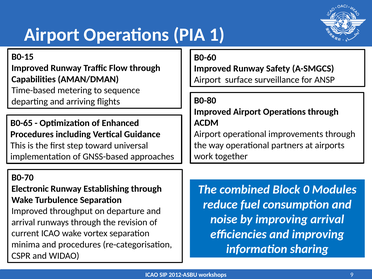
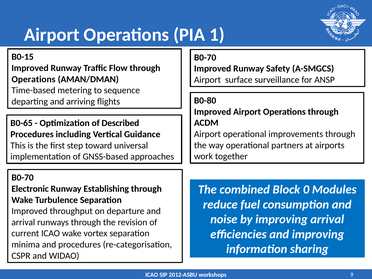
B0-60: B0-60 -> B0-70 (205, 57)
Capabilities: Capabilities -> Operations (34, 79)
Enhanced: Enhanced -> Described (120, 123)
